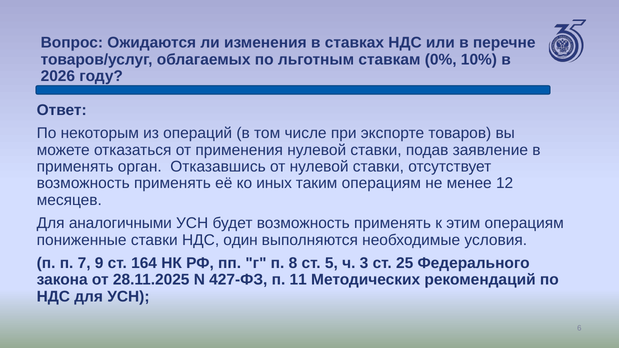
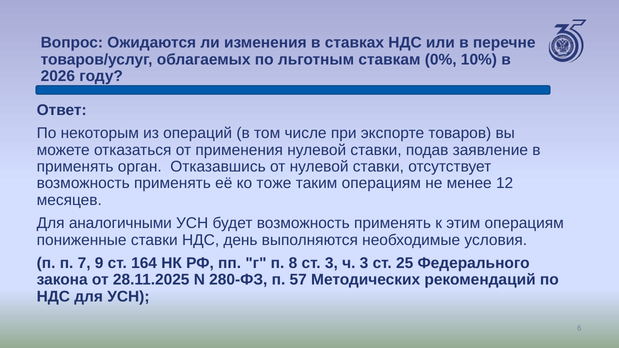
иных: иных -> тоже (274, 183)
один: один -> день (240, 240)
ст 5: 5 -> 3 (331, 263)
427-ФЗ: 427-ФЗ -> 280-ФЗ (238, 280)
11: 11 -> 57 (298, 280)
